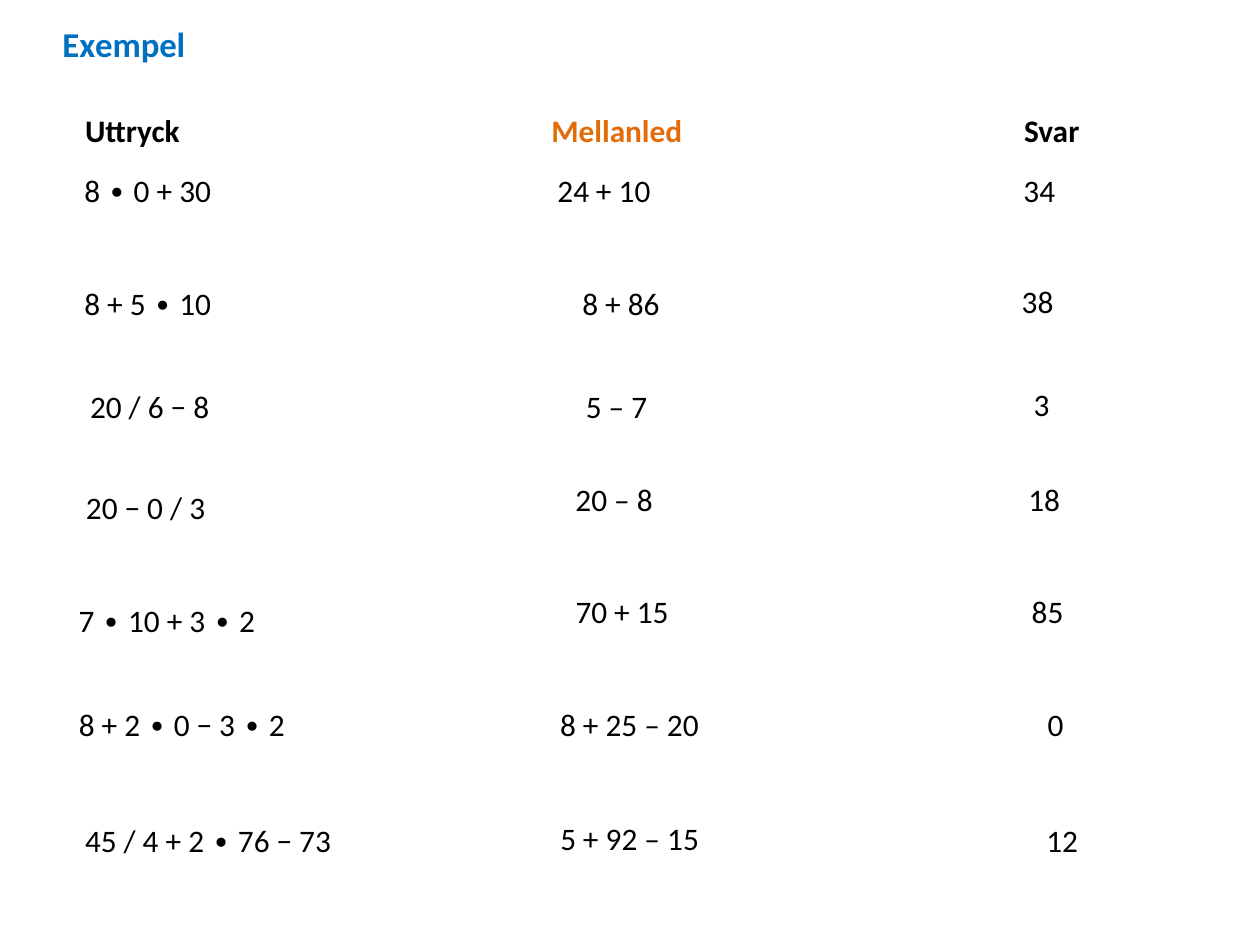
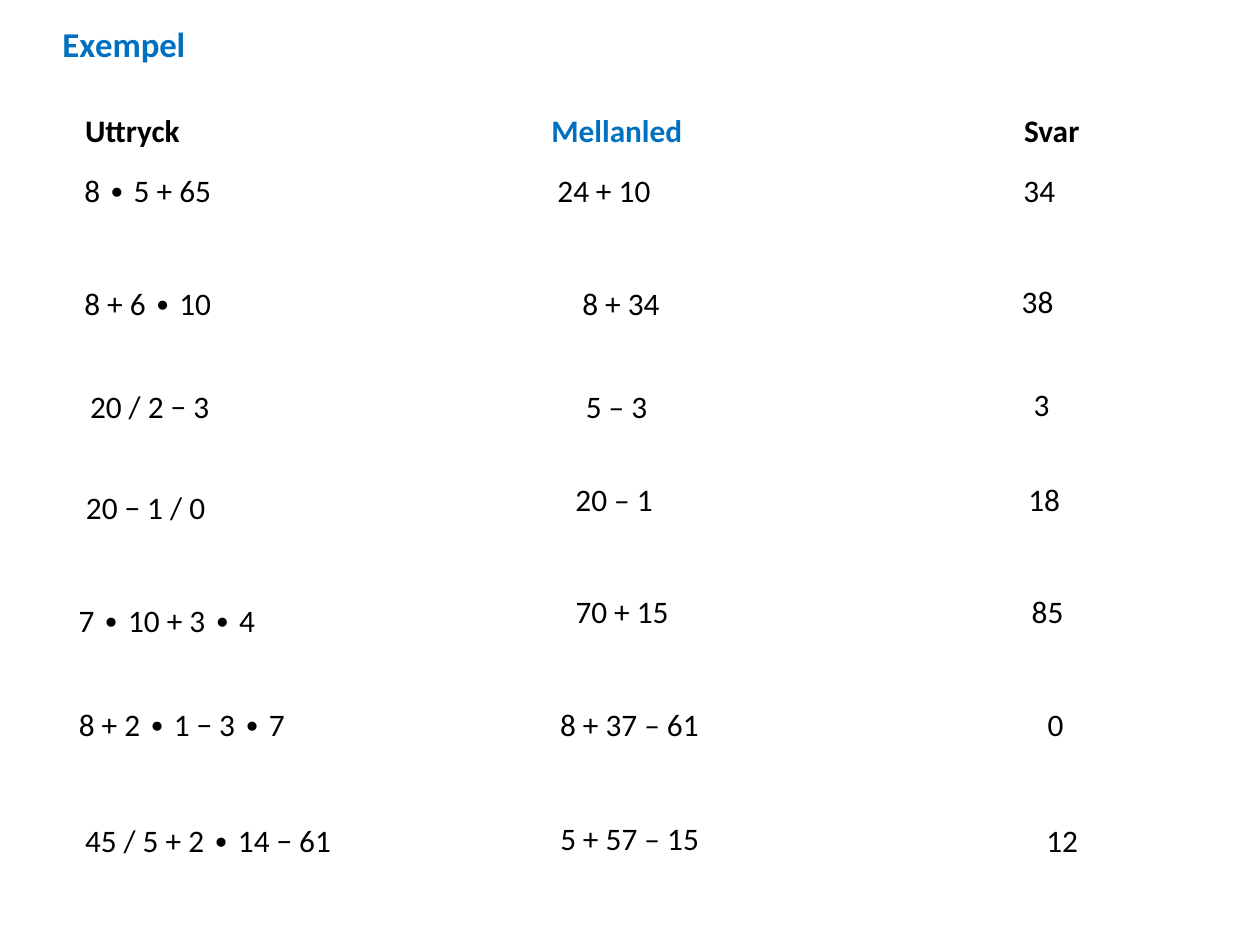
Mellanled colour: orange -> blue (617, 133)
8 0: 0 -> 5 (142, 192)
30: 30 -> 65 (195, 192)
86: 86 -> 34 (644, 305)
5: 5 -> 6 (138, 306)
7: 7 -> 3 (639, 408)
6: 6 -> 2 (156, 408)
8: 8 -> 3 (201, 408)
8: 8 -> 1 (645, 501)
0: 0 -> 1 (155, 509)
3: 3 -> 0 (197, 509)
2: 2 -> 4 (247, 622)
2 0: 0 -> 1 (182, 726)
2: 2 -> 7 (277, 726)
25: 25 -> 37 (621, 726)
20: 20 -> 61 (683, 726)
92: 92 -> 57 (622, 840)
4: 4 -> 5 (151, 842)
76: 76 -> 14 (254, 842)
73: 73 -> 61 (315, 842)
